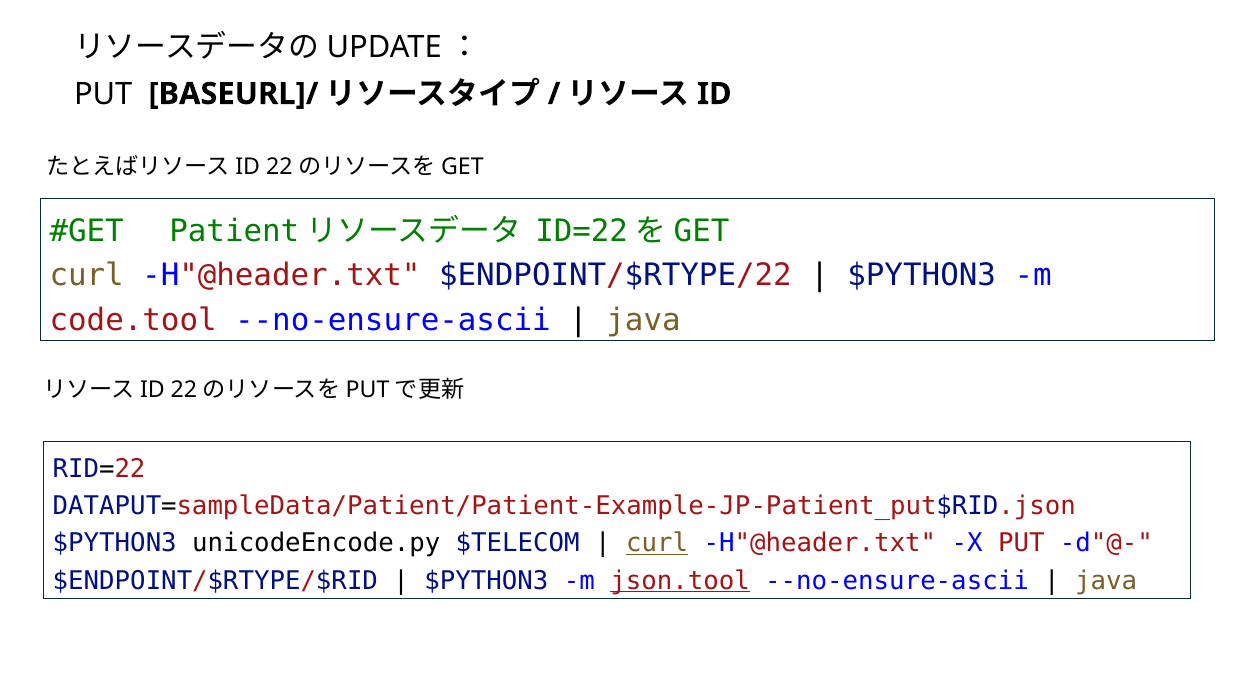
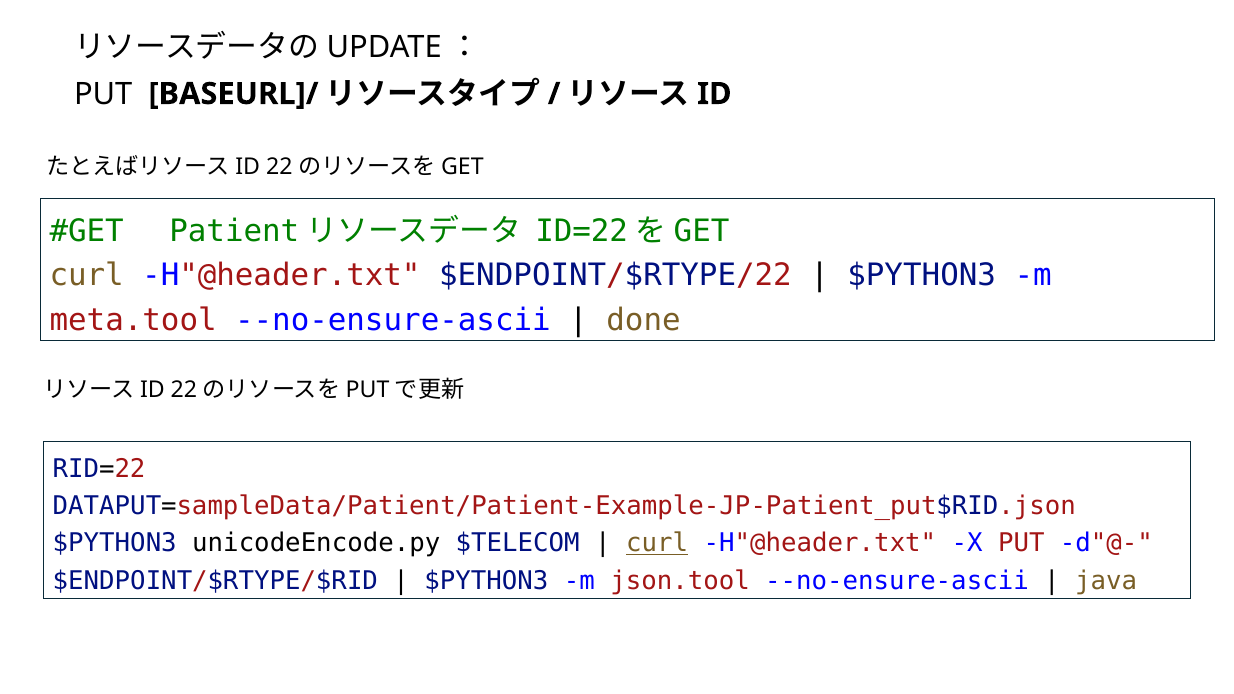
code.tool: code.tool -> meta.tool (133, 320)
java: java -> done (644, 320)
json.tool underline: present -> none (680, 581)
